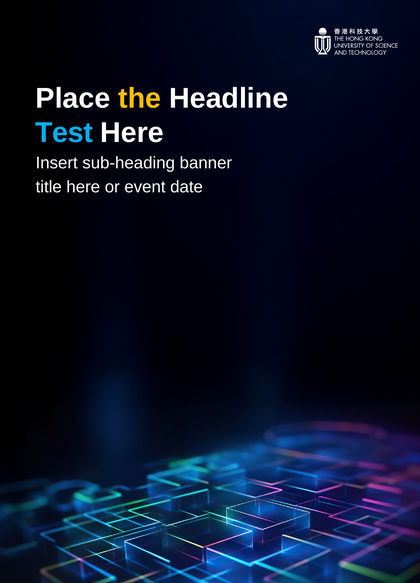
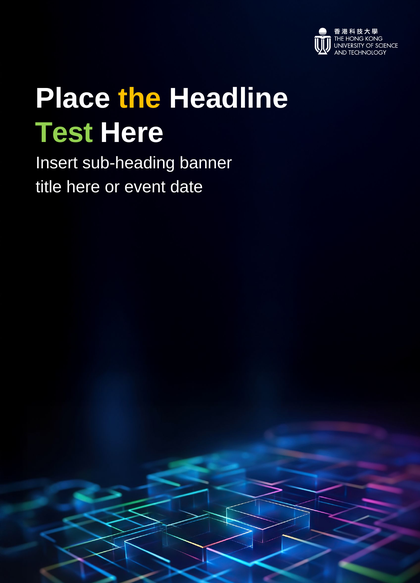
Test colour: light blue -> light green (64, 133)
